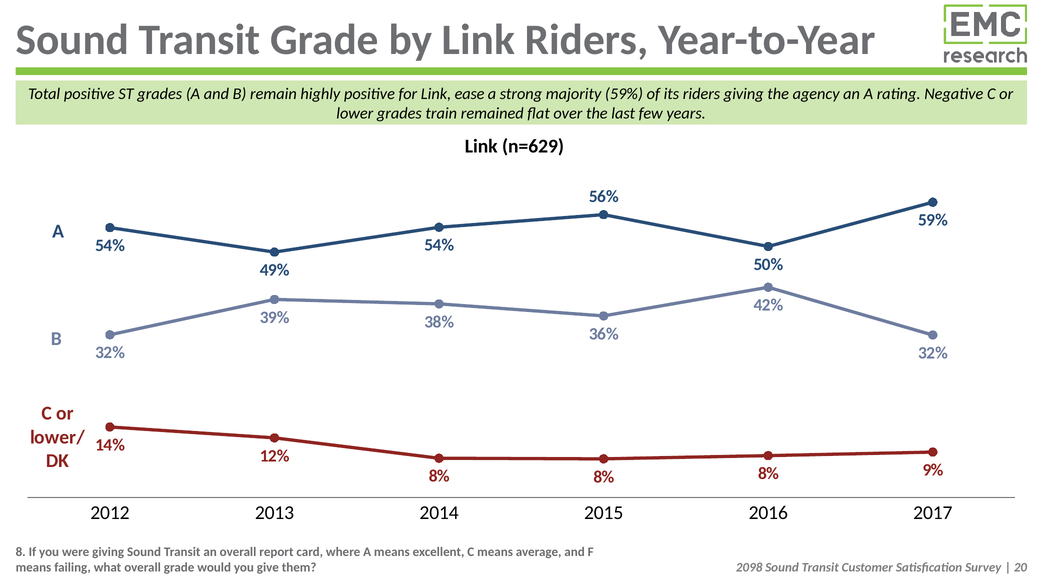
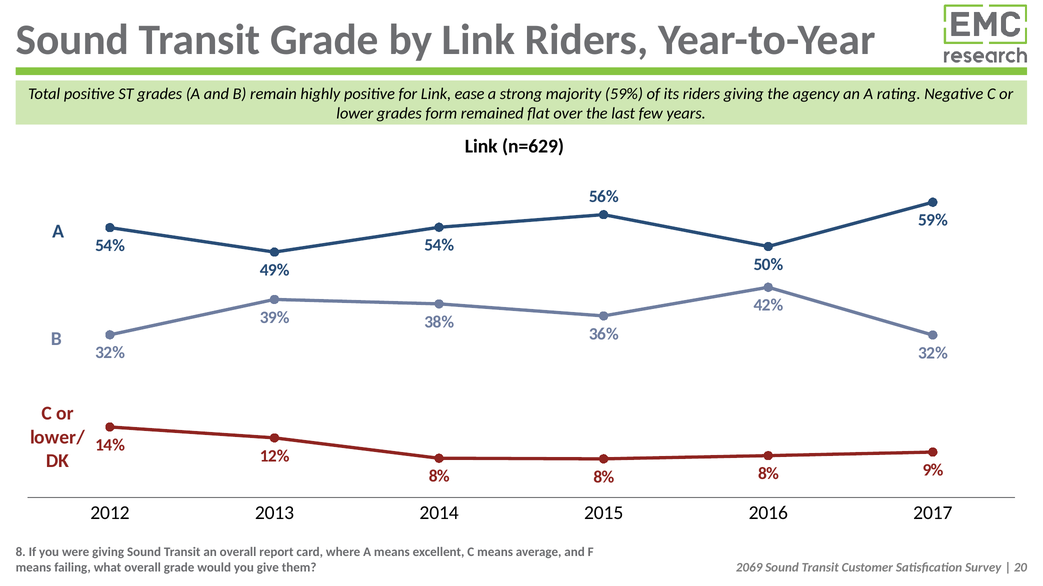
train: train -> form (441, 113)
2098: 2098 -> 2069 (749, 568)
